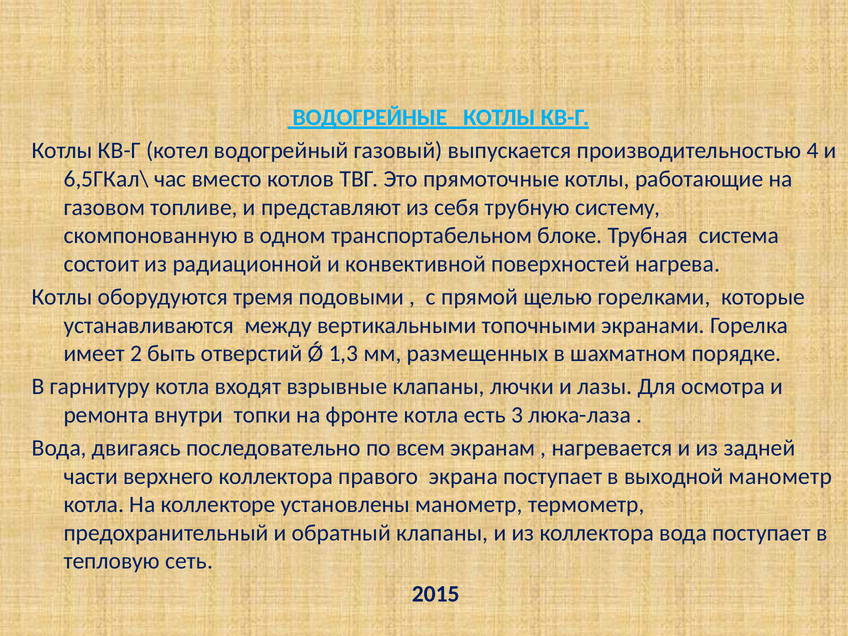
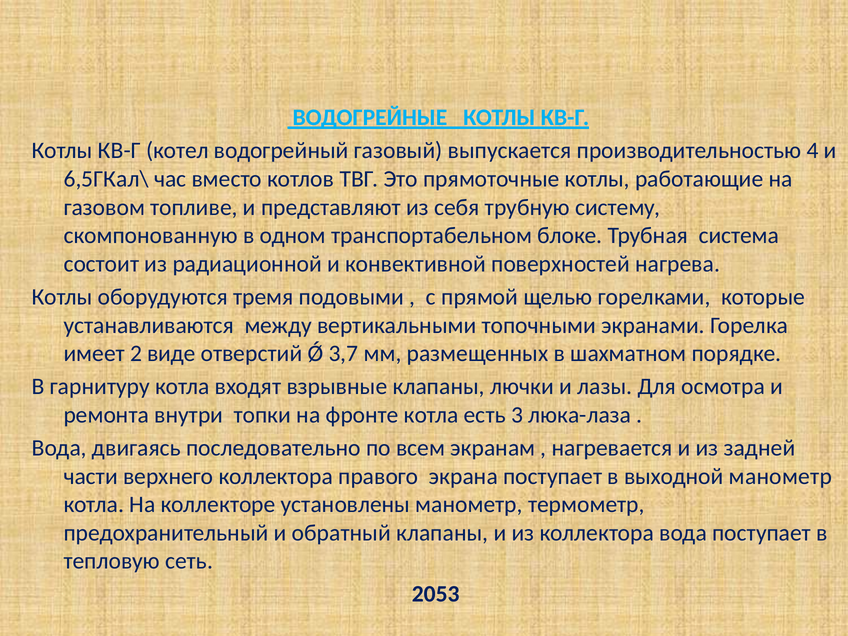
быть: быть -> виде (172, 354)
1,3: 1,3 -> 3,7 (343, 354)
2015: 2015 -> 2053 (436, 594)
